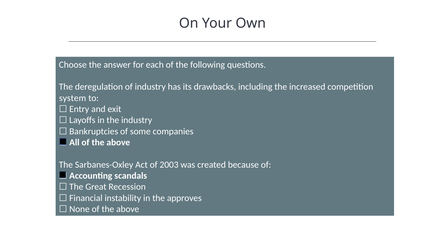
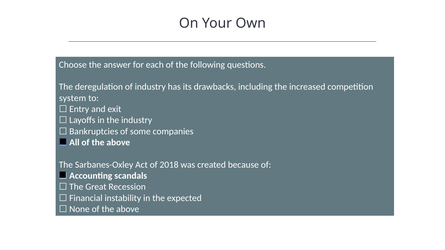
2003: 2003 -> 2018 (169, 165)
approves: approves -> expected (184, 198)
